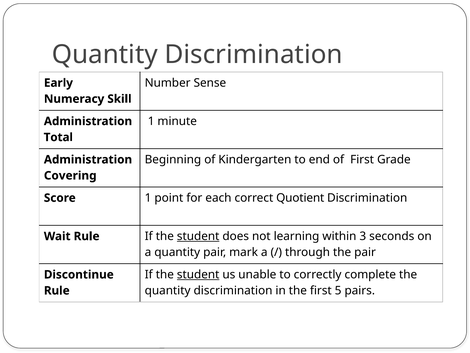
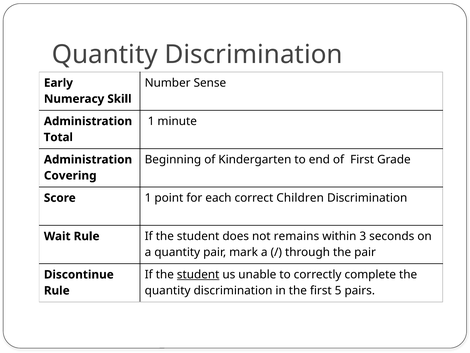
Quotient: Quotient -> Children (300, 198)
student underline: present -> none (198, 236)
learning: learning -> remains (296, 236)
